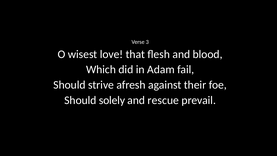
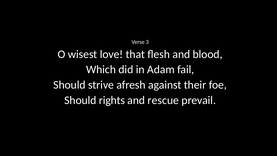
solely: solely -> rights (112, 100)
